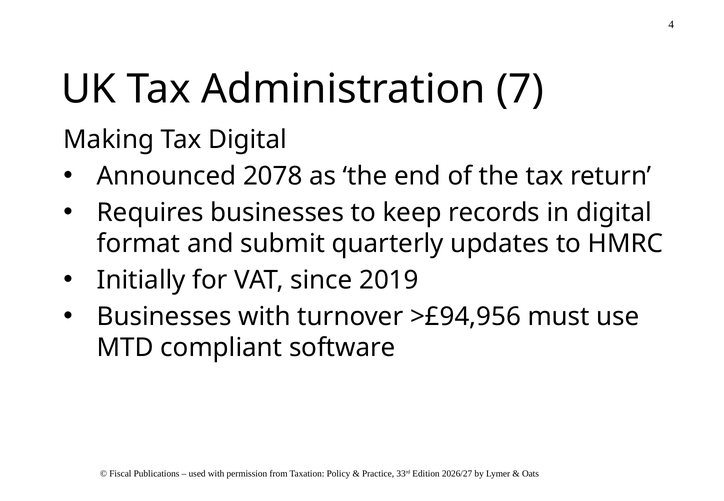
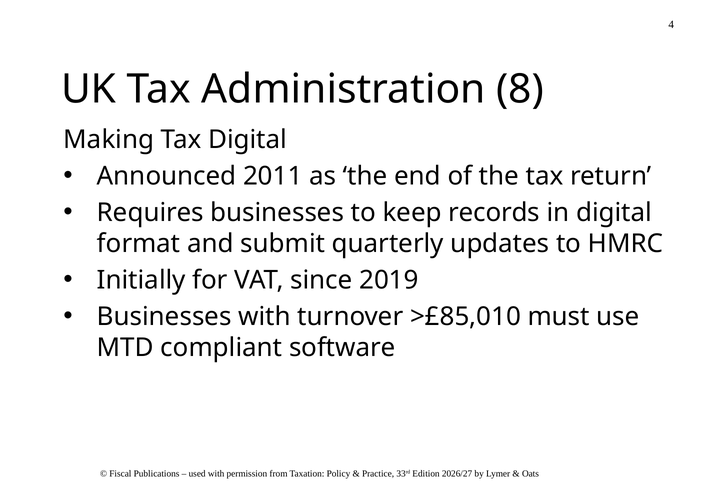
7: 7 -> 8 (520, 89)
2078: 2078 -> 2011 (273, 176)
>£94,956: >£94,956 -> >£85,010 (465, 317)
